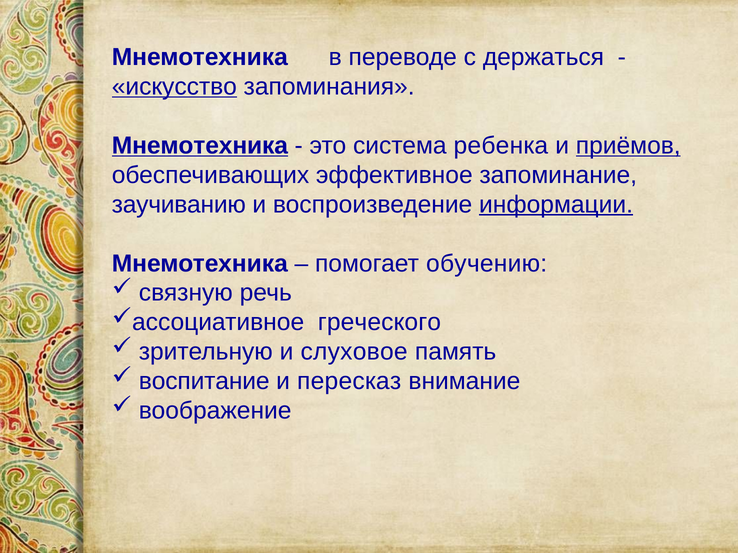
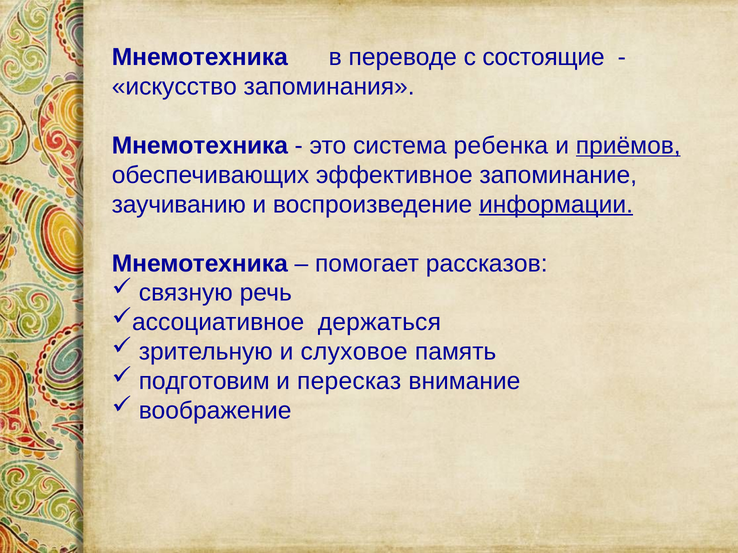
держаться: держаться -> состоящие (544, 57)
искусство underline: present -> none (174, 87)
Мнемотехника underline: present -> none (200, 146)
обучению: обучению -> рассказов (487, 264)
греческого: греческого -> держаться (379, 323)
воспитание: воспитание -> подготовим (204, 382)
